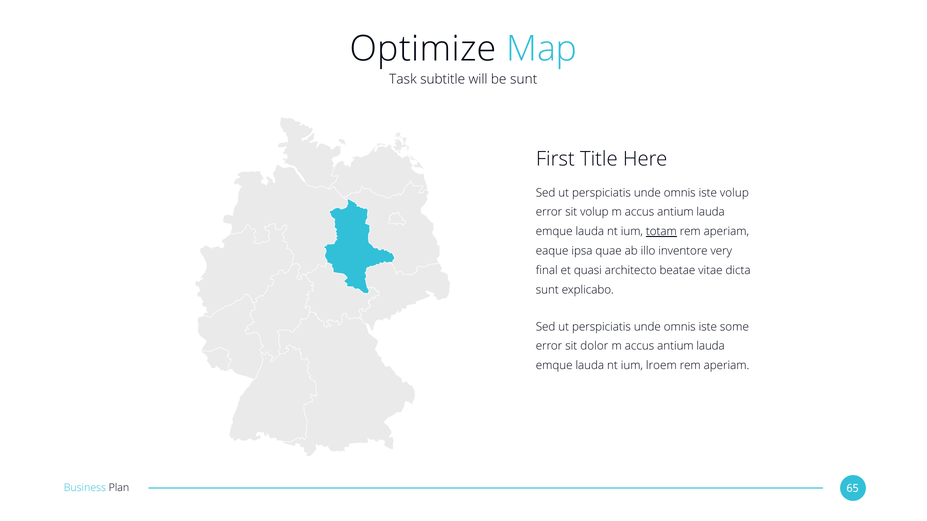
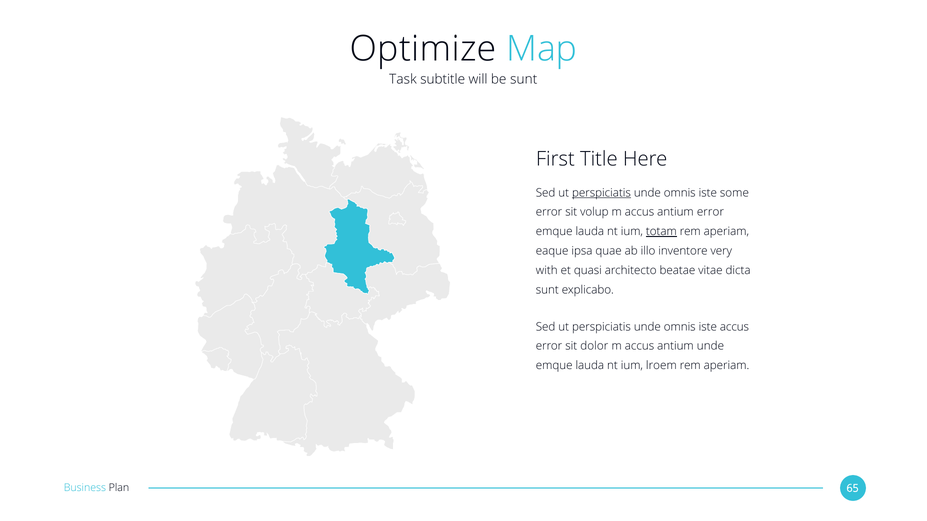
perspiciatis underline: none -> present (601, 193)
iste volup: volup -> some (734, 193)
lauda: lauda -> error (710, 212)
final: final -> with (547, 271)
iste some: some -> accus (734, 327)
lauda: lauda -> unde (710, 346)
